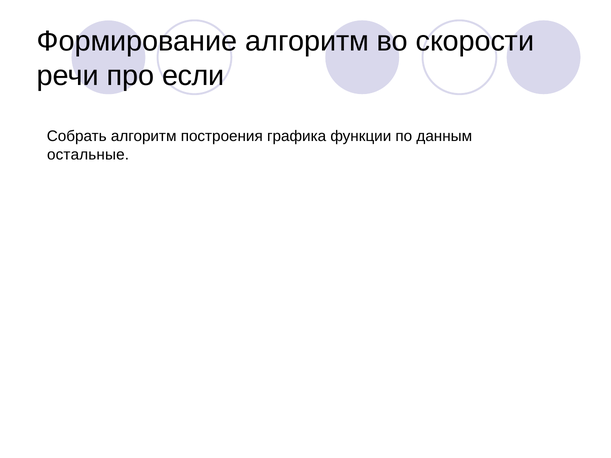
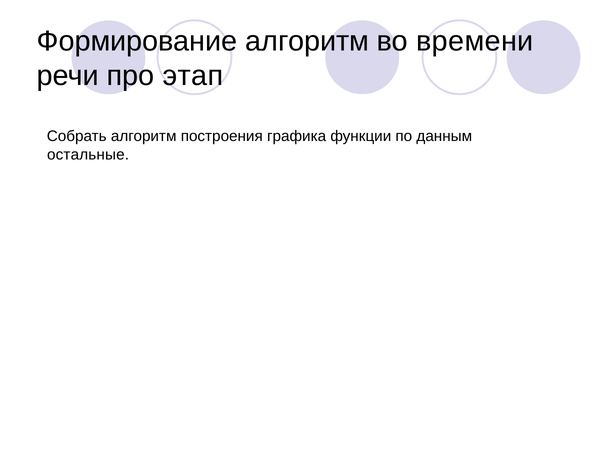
скорости: скорости -> времени (475, 41)
если: если -> этап (193, 76)
